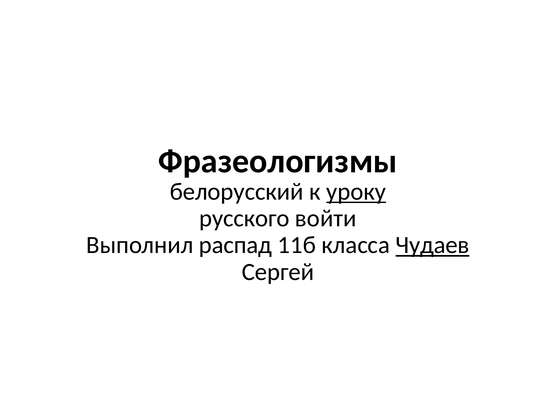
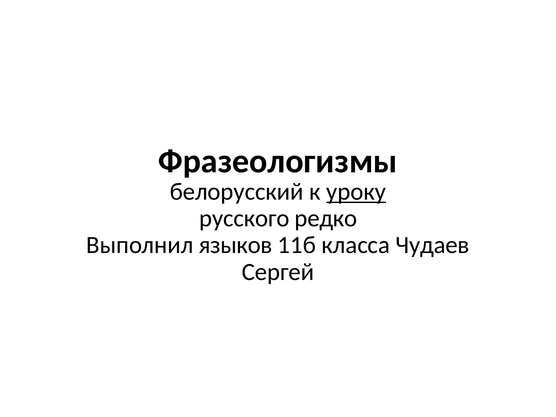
войти: войти -> редко (326, 218)
распад: распад -> языков (236, 245)
Чудаев underline: present -> none (432, 245)
